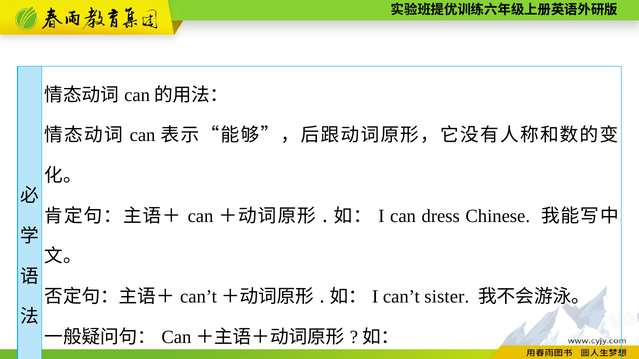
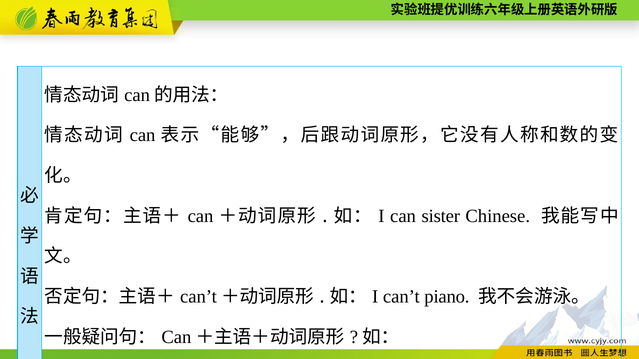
dress: dress -> sister (441, 216)
sister: sister -> piano (447, 297)
